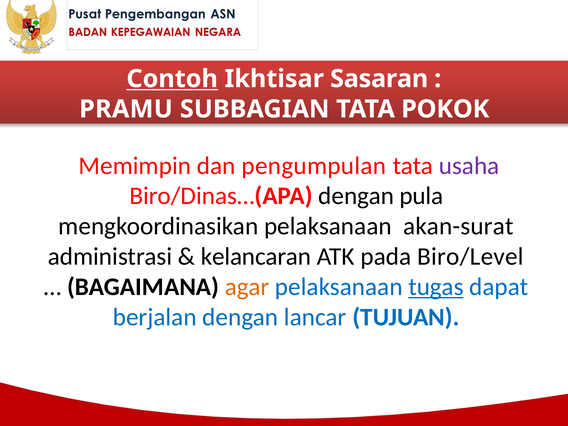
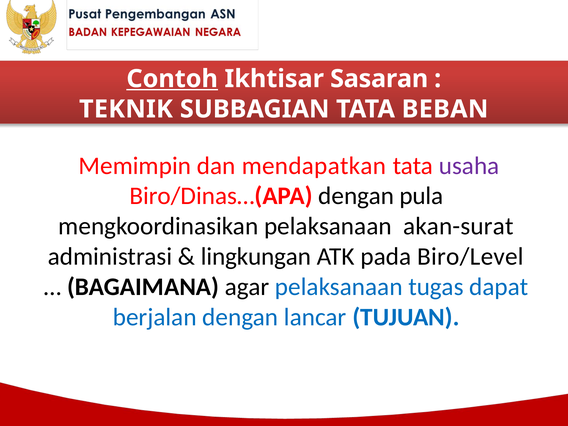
PRAMU: PRAMU -> TEKNIK (126, 109)
POKOK: POKOK -> BEBAN (445, 109)
pengumpulan: pengumpulan -> mendapatkan (314, 166)
kelancaran: kelancaran -> lingkungan (256, 257)
agar colour: orange -> black (247, 287)
tugas underline: present -> none (436, 287)
